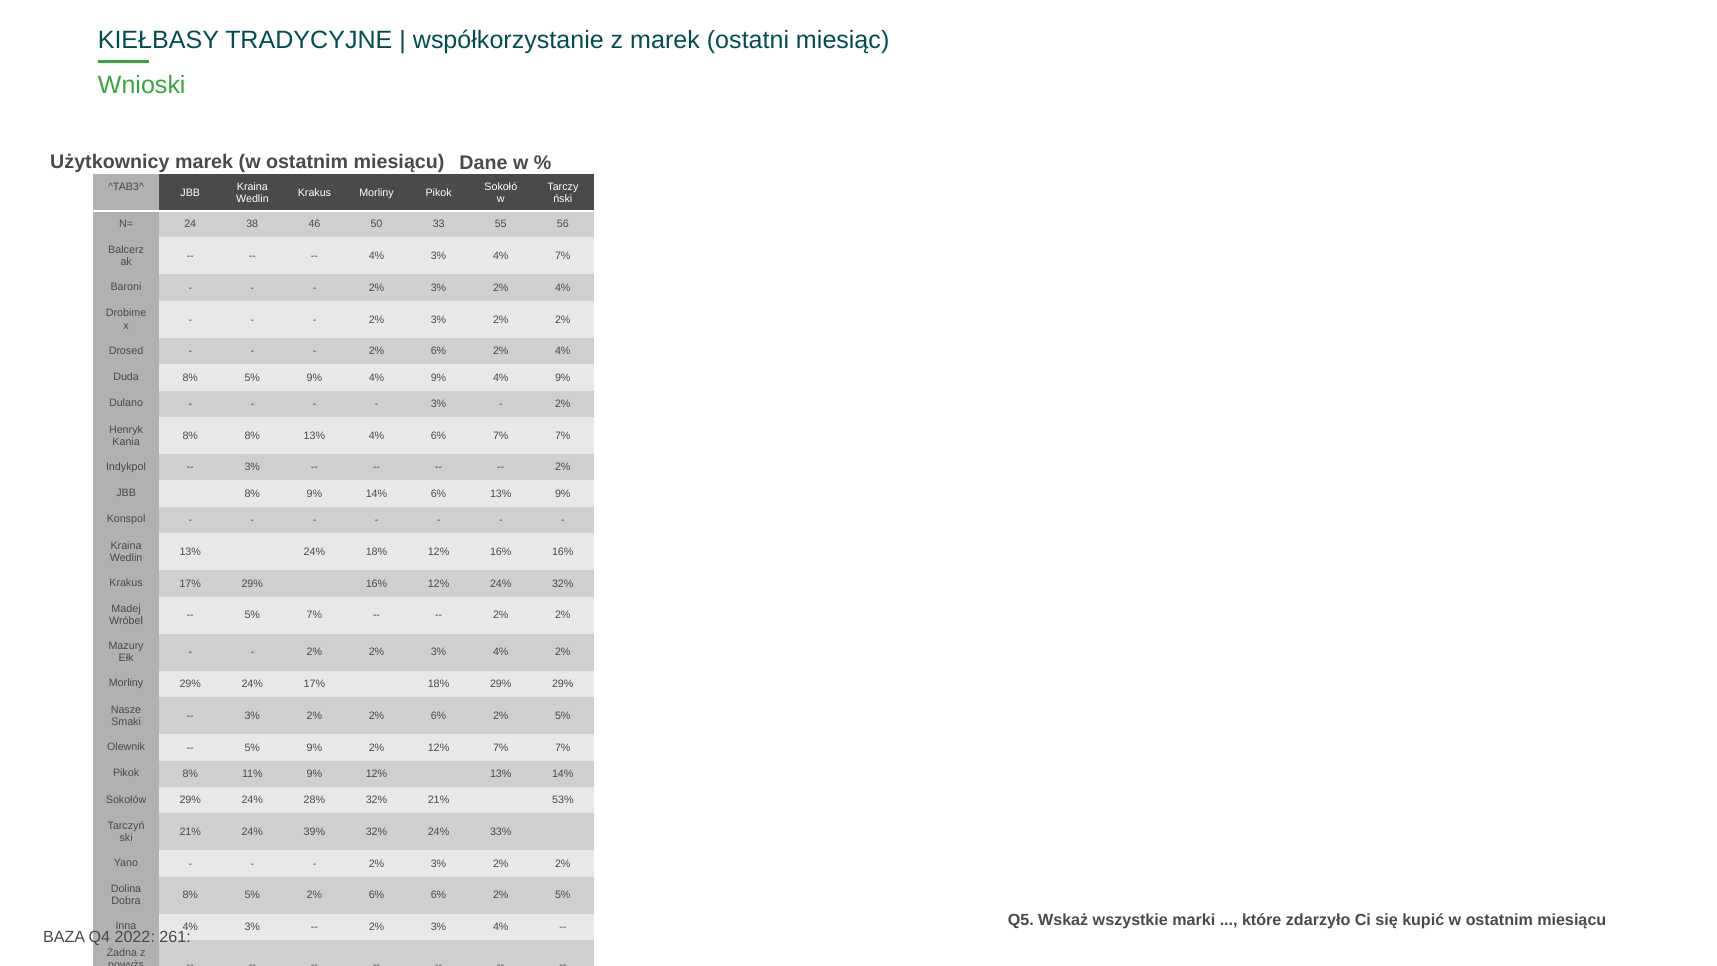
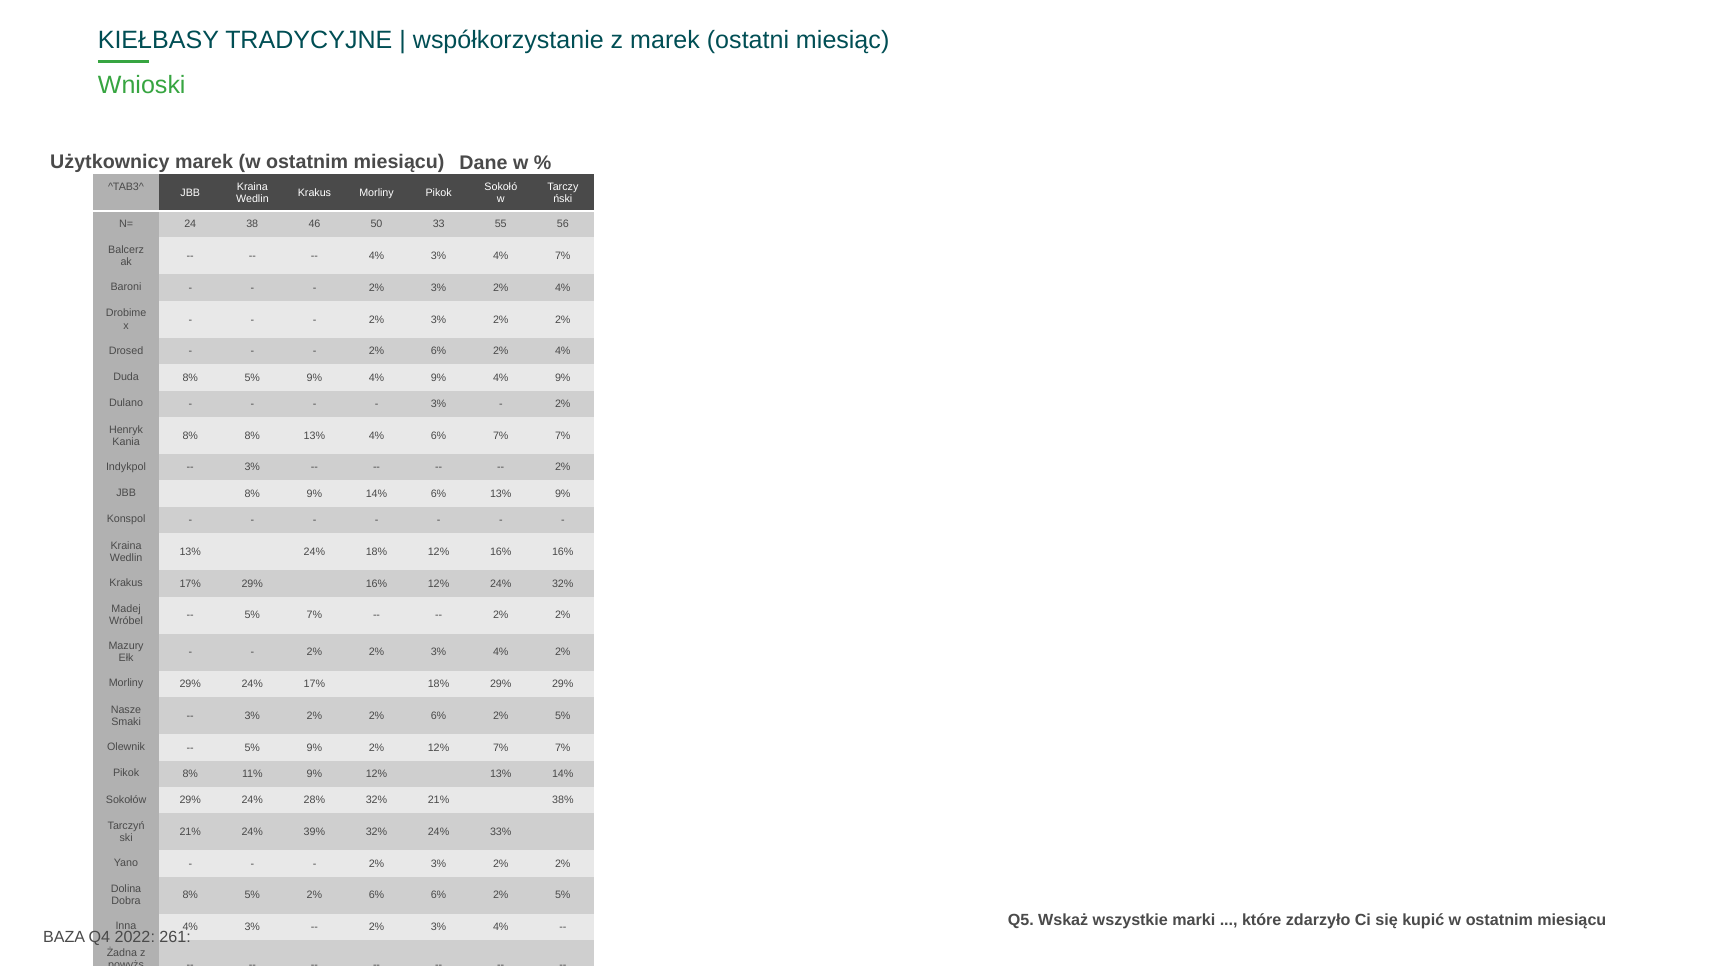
53%: 53% -> 38% (563, 800)
